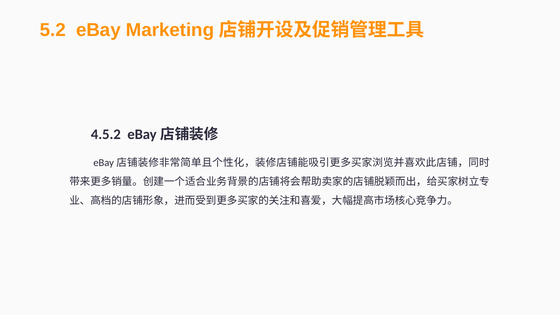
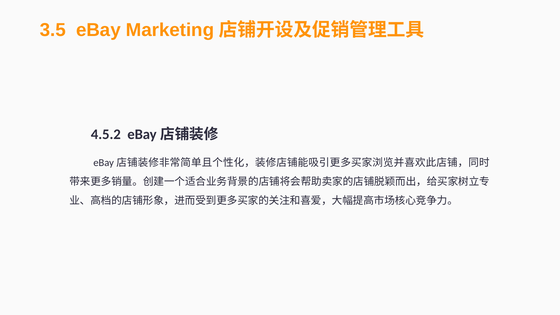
5.2: 5.2 -> 3.5 (53, 30)
